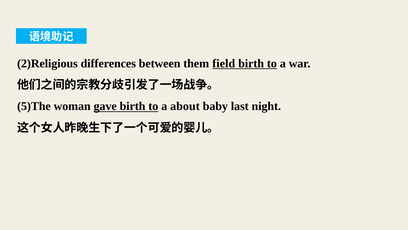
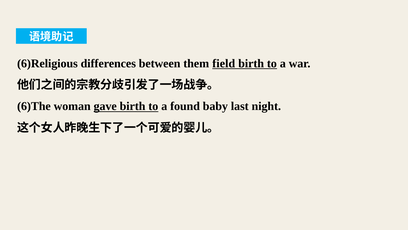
2)Religious: 2)Religious -> 6)Religious (47, 63)
5)The: 5)The -> 6)The (34, 106)
about: about -> found (185, 106)
